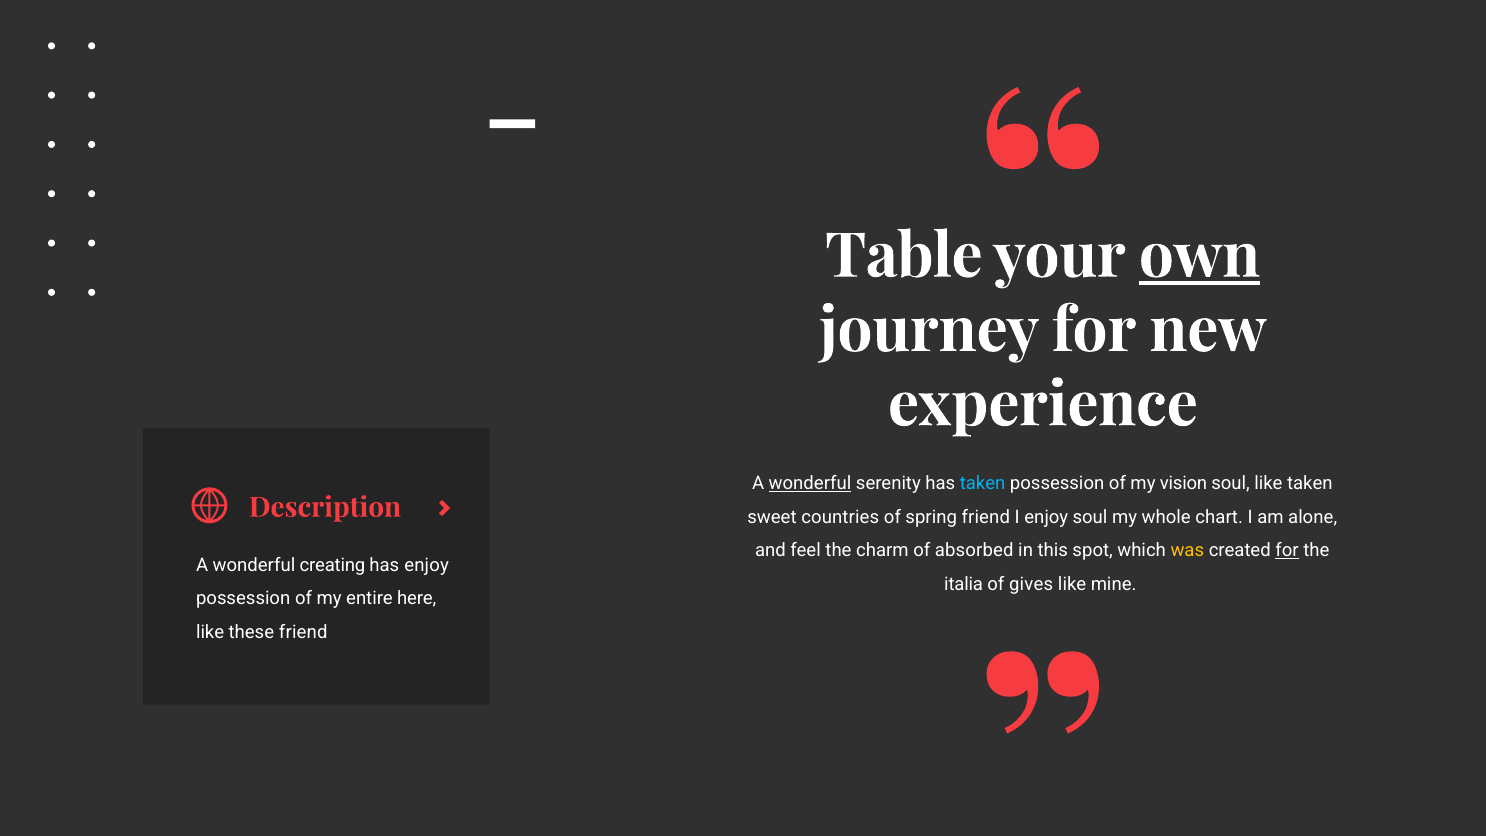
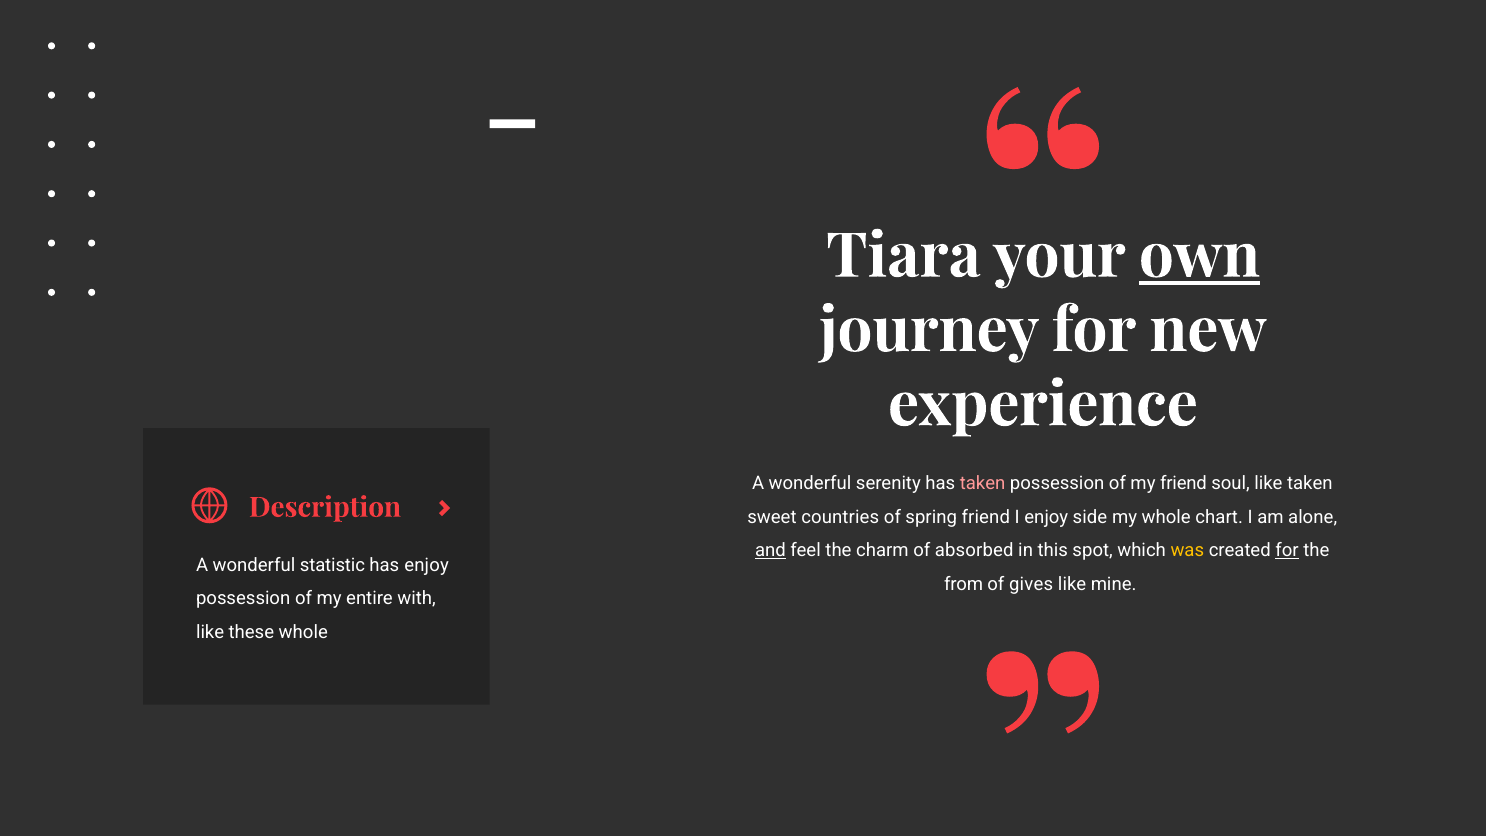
Table: Table -> Tiara (903, 256)
wonderful underline: present -> none (810, 484)
taken colour: light blue -> pink (983, 484)
my vision: vision -> friend (1184, 484)
enjoy soul: soul -> side (1090, 517)
and underline: none -> present (770, 550)
creating: creating -> statistic (332, 565)
italia: italia -> from (964, 584)
here: here -> with (417, 599)
these friend: friend -> whole (303, 632)
